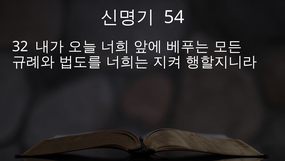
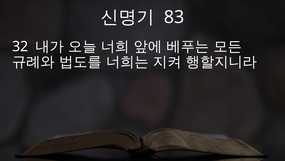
54: 54 -> 83 (174, 17)
